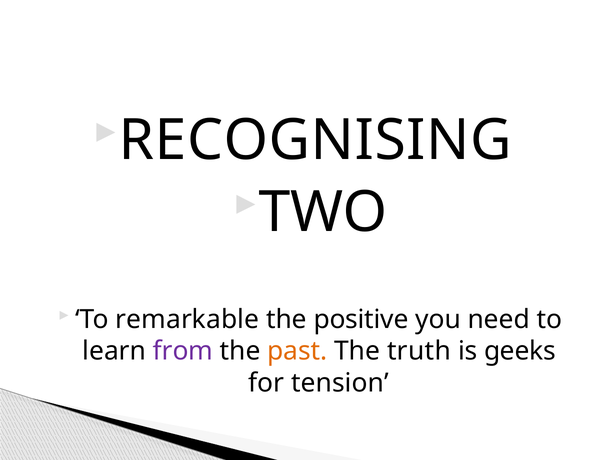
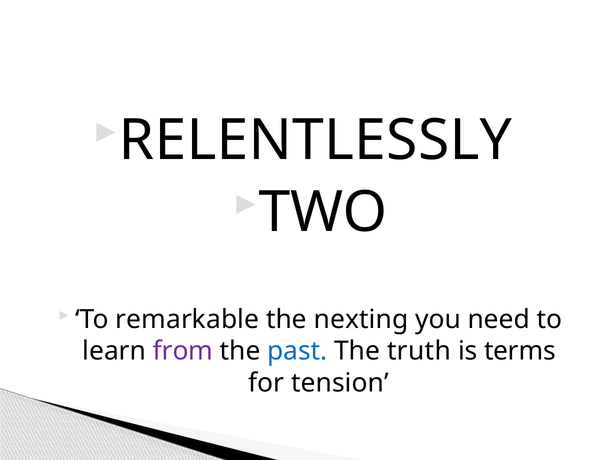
RECOGNISING: RECOGNISING -> RELENTLESSLY (315, 141)
positive: positive -> nexting (361, 319)
past colour: orange -> blue (297, 351)
geeks: geeks -> terms (520, 351)
